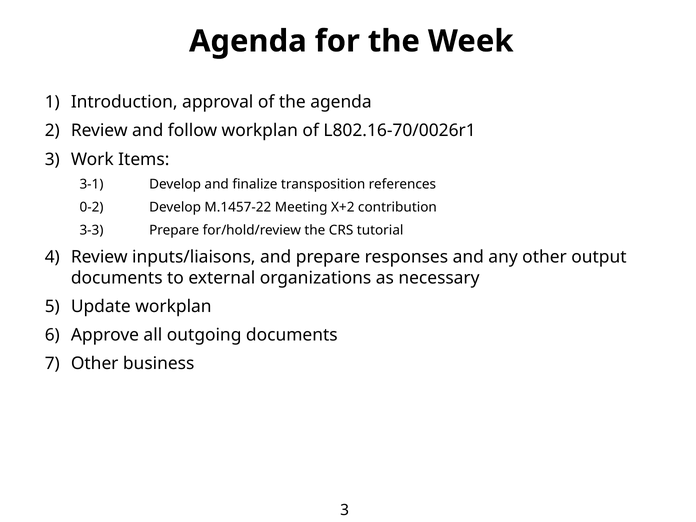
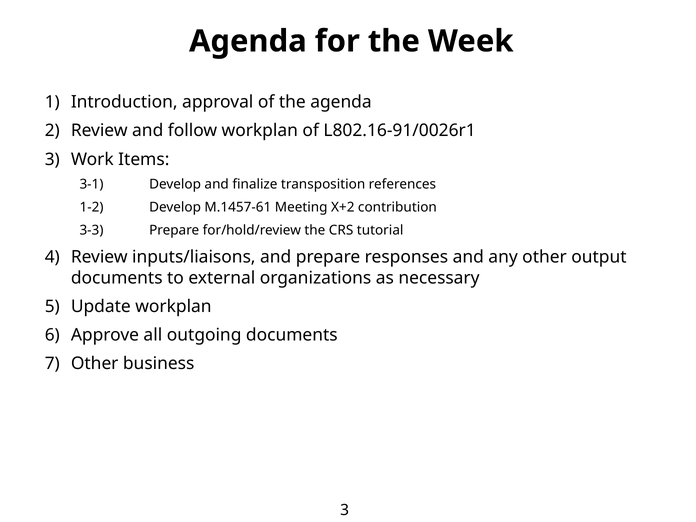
L802.16-70/0026r1: L802.16-70/0026r1 -> L802.16-91/0026r1 (400, 131)
0-2: 0-2 -> 1-2 (92, 207)
M.1457-22: M.1457-22 -> M.1457-61 (238, 207)
